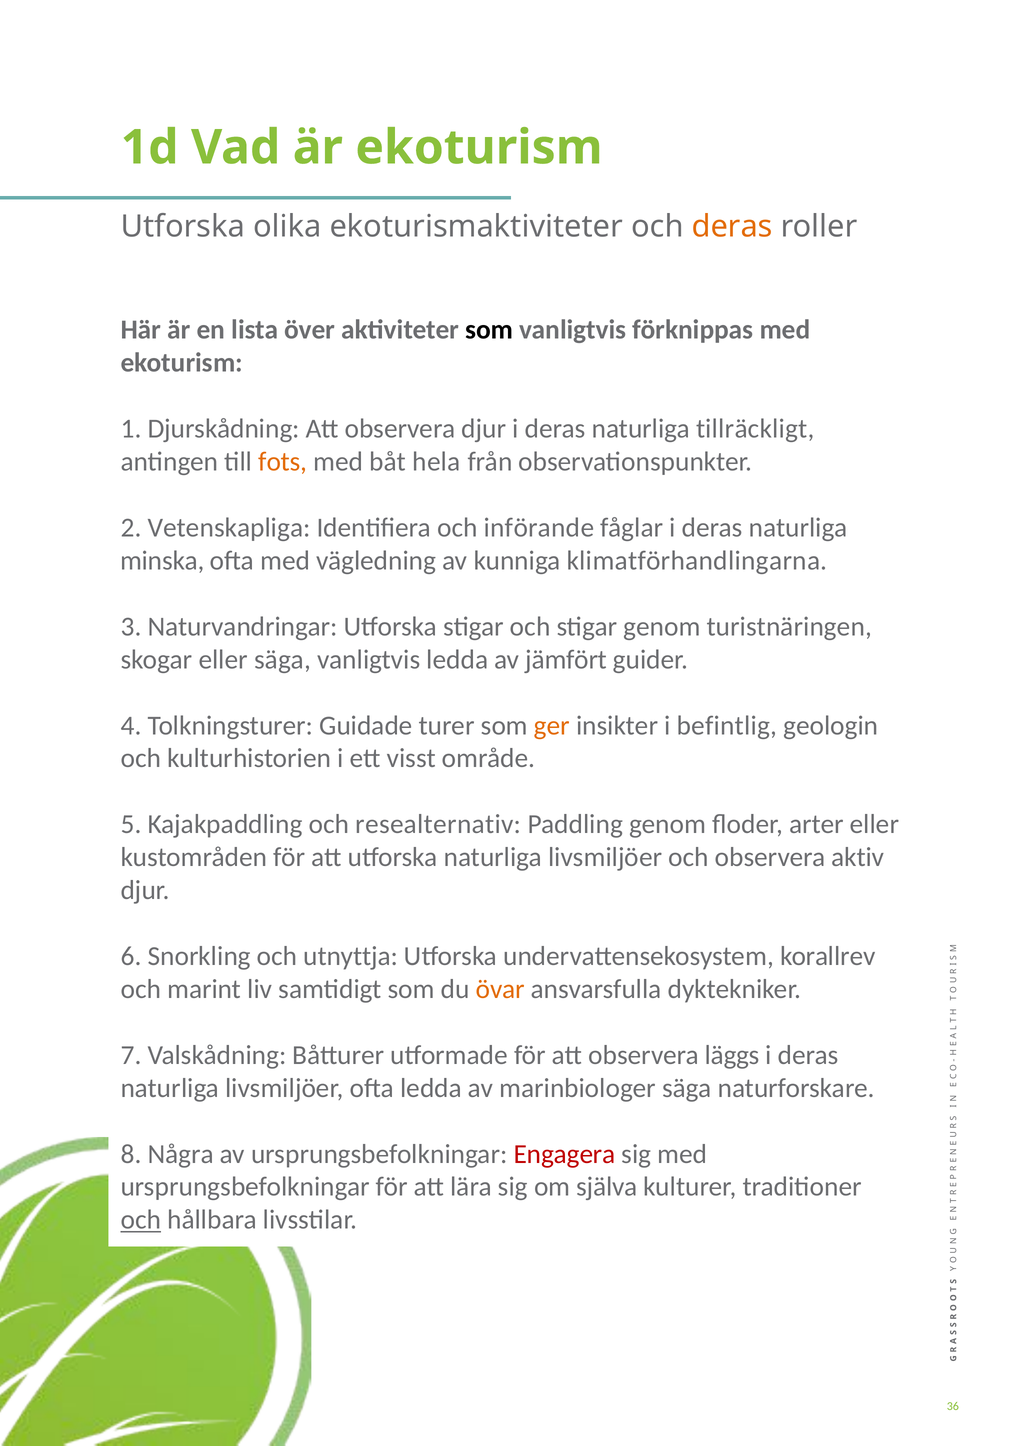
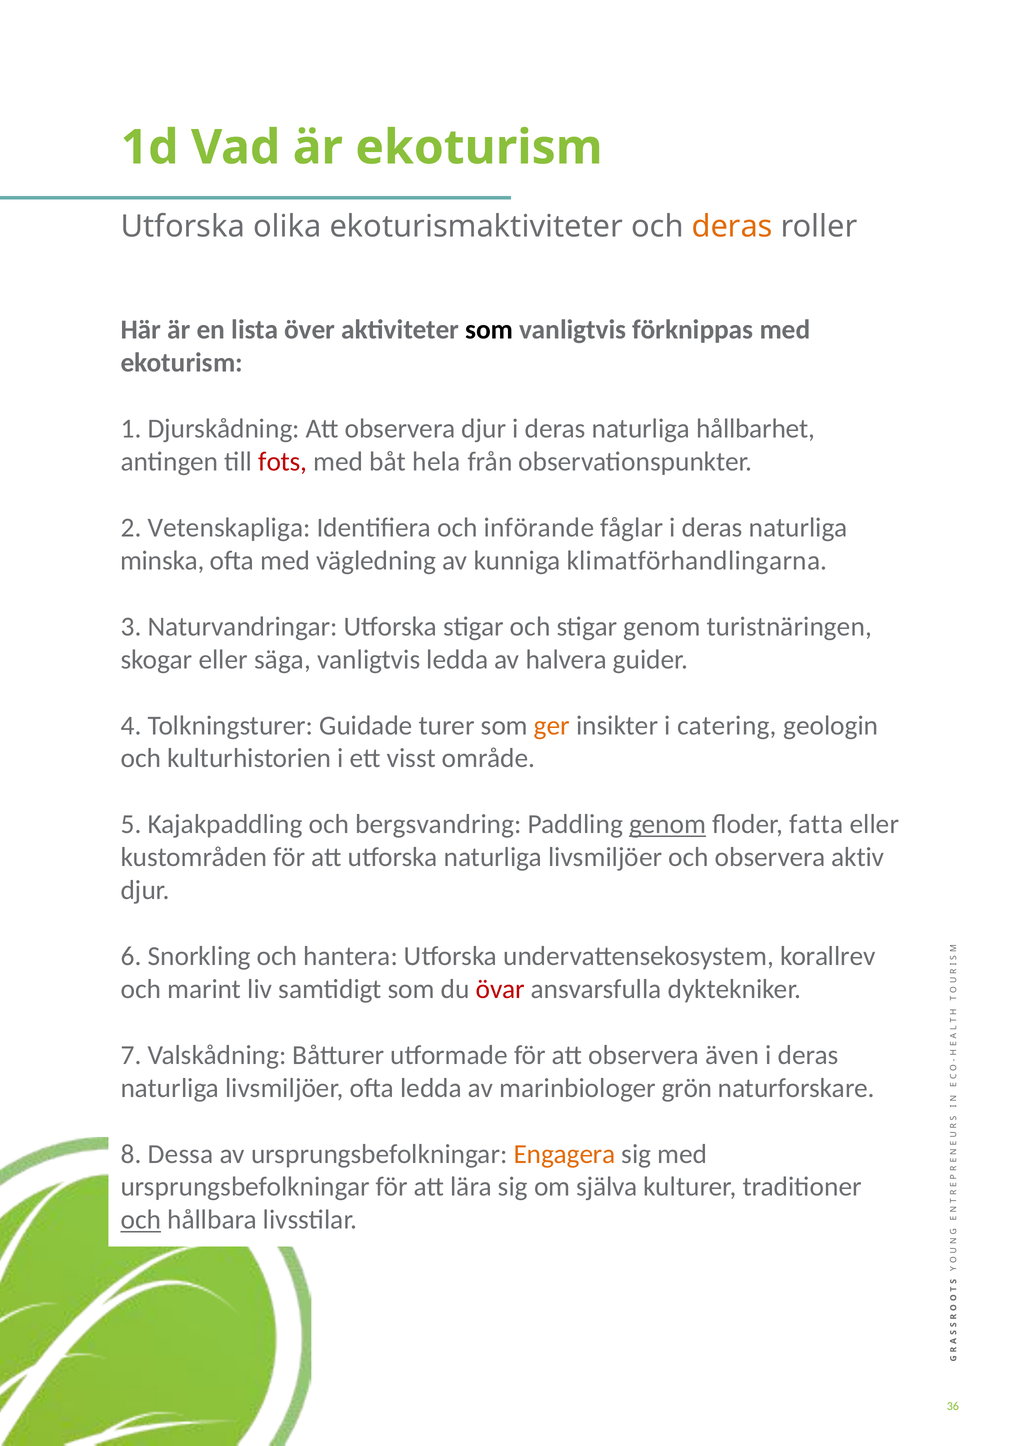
tillräckligt: tillräckligt -> hållbarhet (756, 429)
fots colour: orange -> red (283, 462)
jämfört: jämfört -> halvera (566, 659)
befintlig: befintlig -> catering (727, 725)
resealternativ: resealternativ -> bergsvandring (438, 824)
genom underline: none -> present (668, 824)
arter: arter -> fatta (816, 824)
utnyttja: utnyttja -> hantera (351, 956)
övar colour: orange -> red (500, 989)
läggs: läggs -> även (732, 1055)
marinbiologer säga: säga -> grön (687, 1088)
Några: Några -> Dessa (181, 1153)
Engagera colour: red -> orange (565, 1153)
